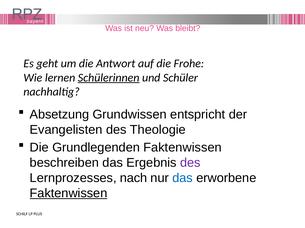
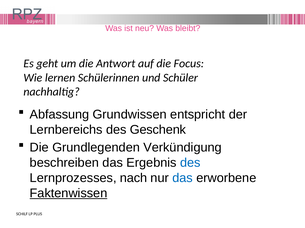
Frohe: Frohe -> Focus (189, 64)
Schülerinnen underline: present -> none (109, 78)
Absetzung: Absetzung -> Abfassung (59, 115)
Evangelisten: Evangelisten -> Lernbereichs (66, 130)
Theologie: Theologie -> Geschenk (158, 130)
Grundlegenden Faktenwissen: Faktenwissen -> Verkündigung (183, 148)
des colour: purple -> blue (190, 163)
